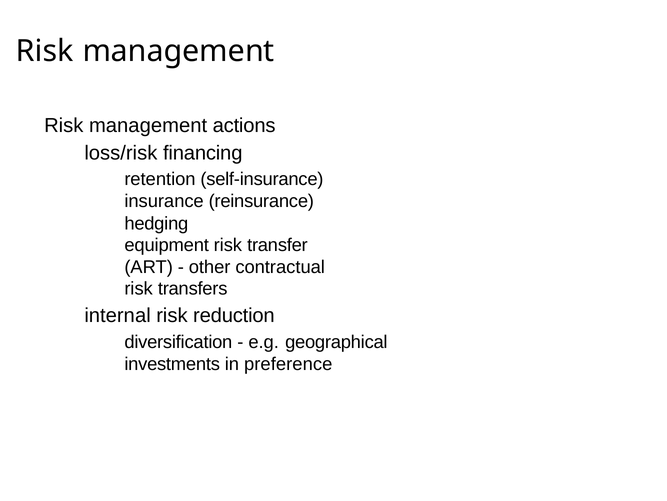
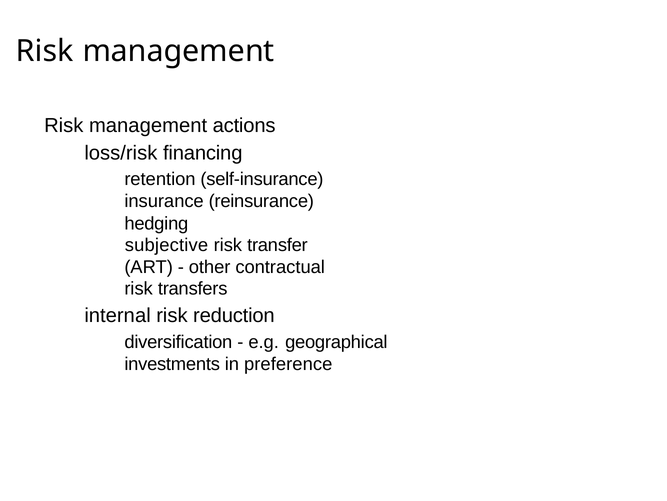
equipment: equipment -> subjective (166, 245)
